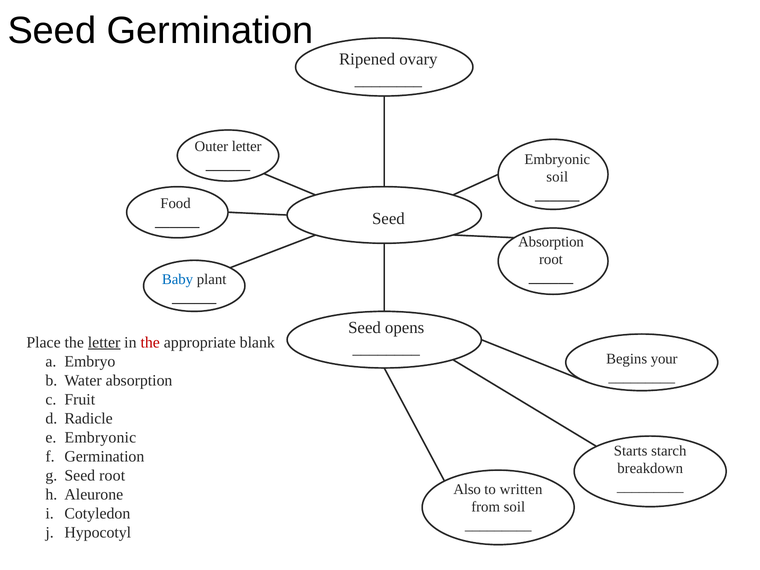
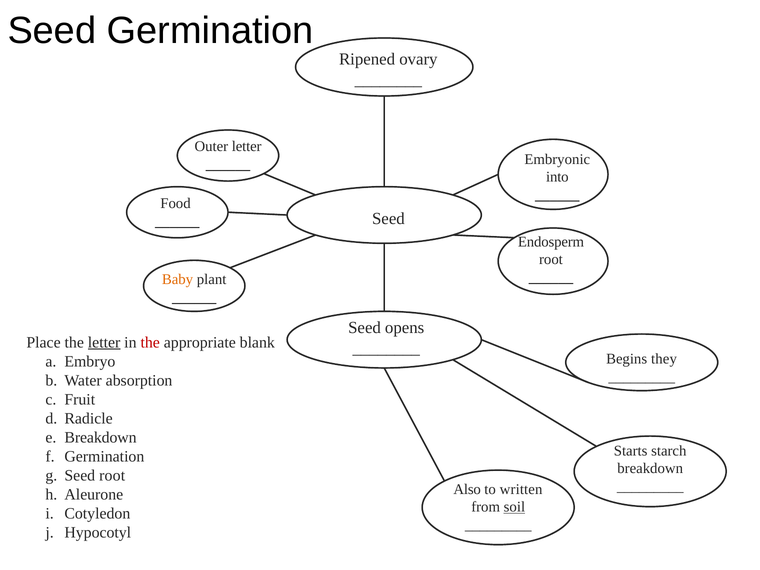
soil: soil -> into (557, 177)
Absorption: Absorption -> Endosperm (551, 242)
Baby colour: blue -> orange (178, 280)
your: your -> they (664, 359)
Embryonic: Embryonic -> Breakdown (101, 437)
soil underline: none -> present (514, 507)
